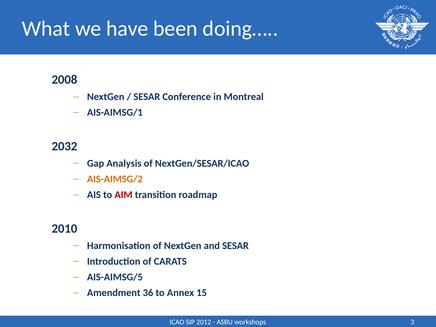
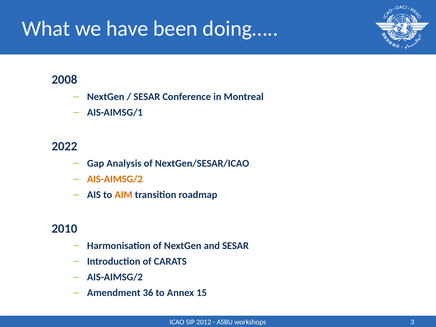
2032: 2032 -> 2022 (64, 146)
AIM colour: red -> orange (124, 195)
AIS-AIMSG/5: AIS-AIMSG/5 -> AIS-AIMSG/2 (115, 277)
